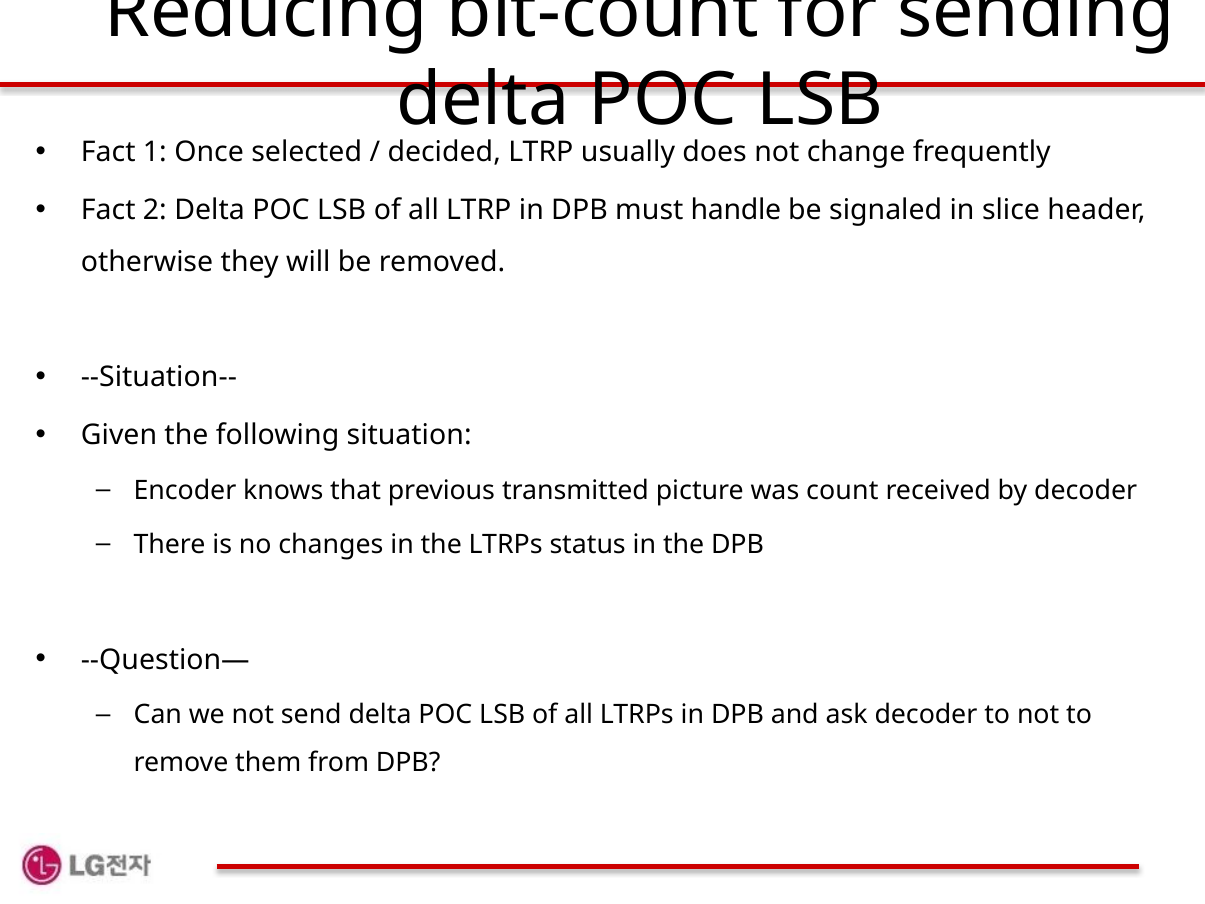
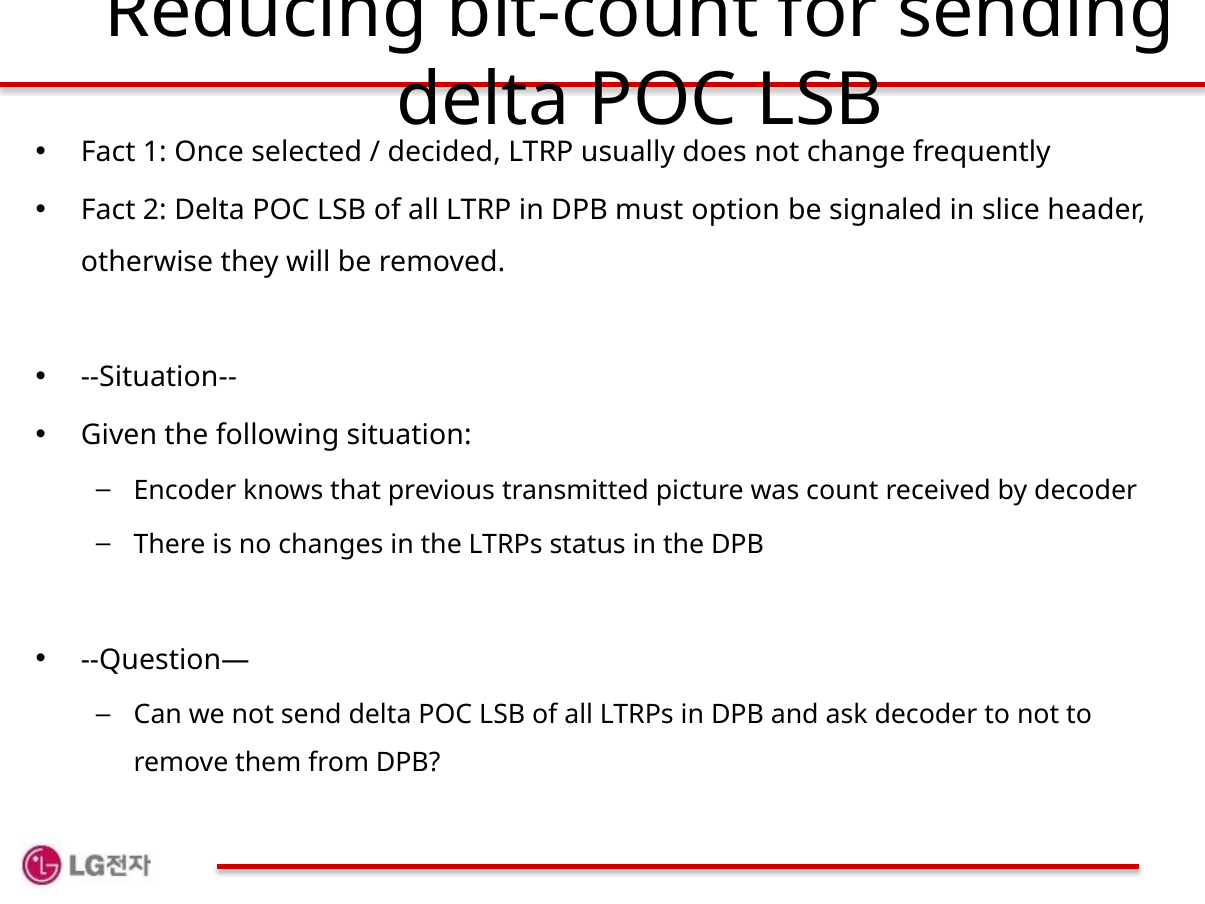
handle: handle -> option (736, 210)
